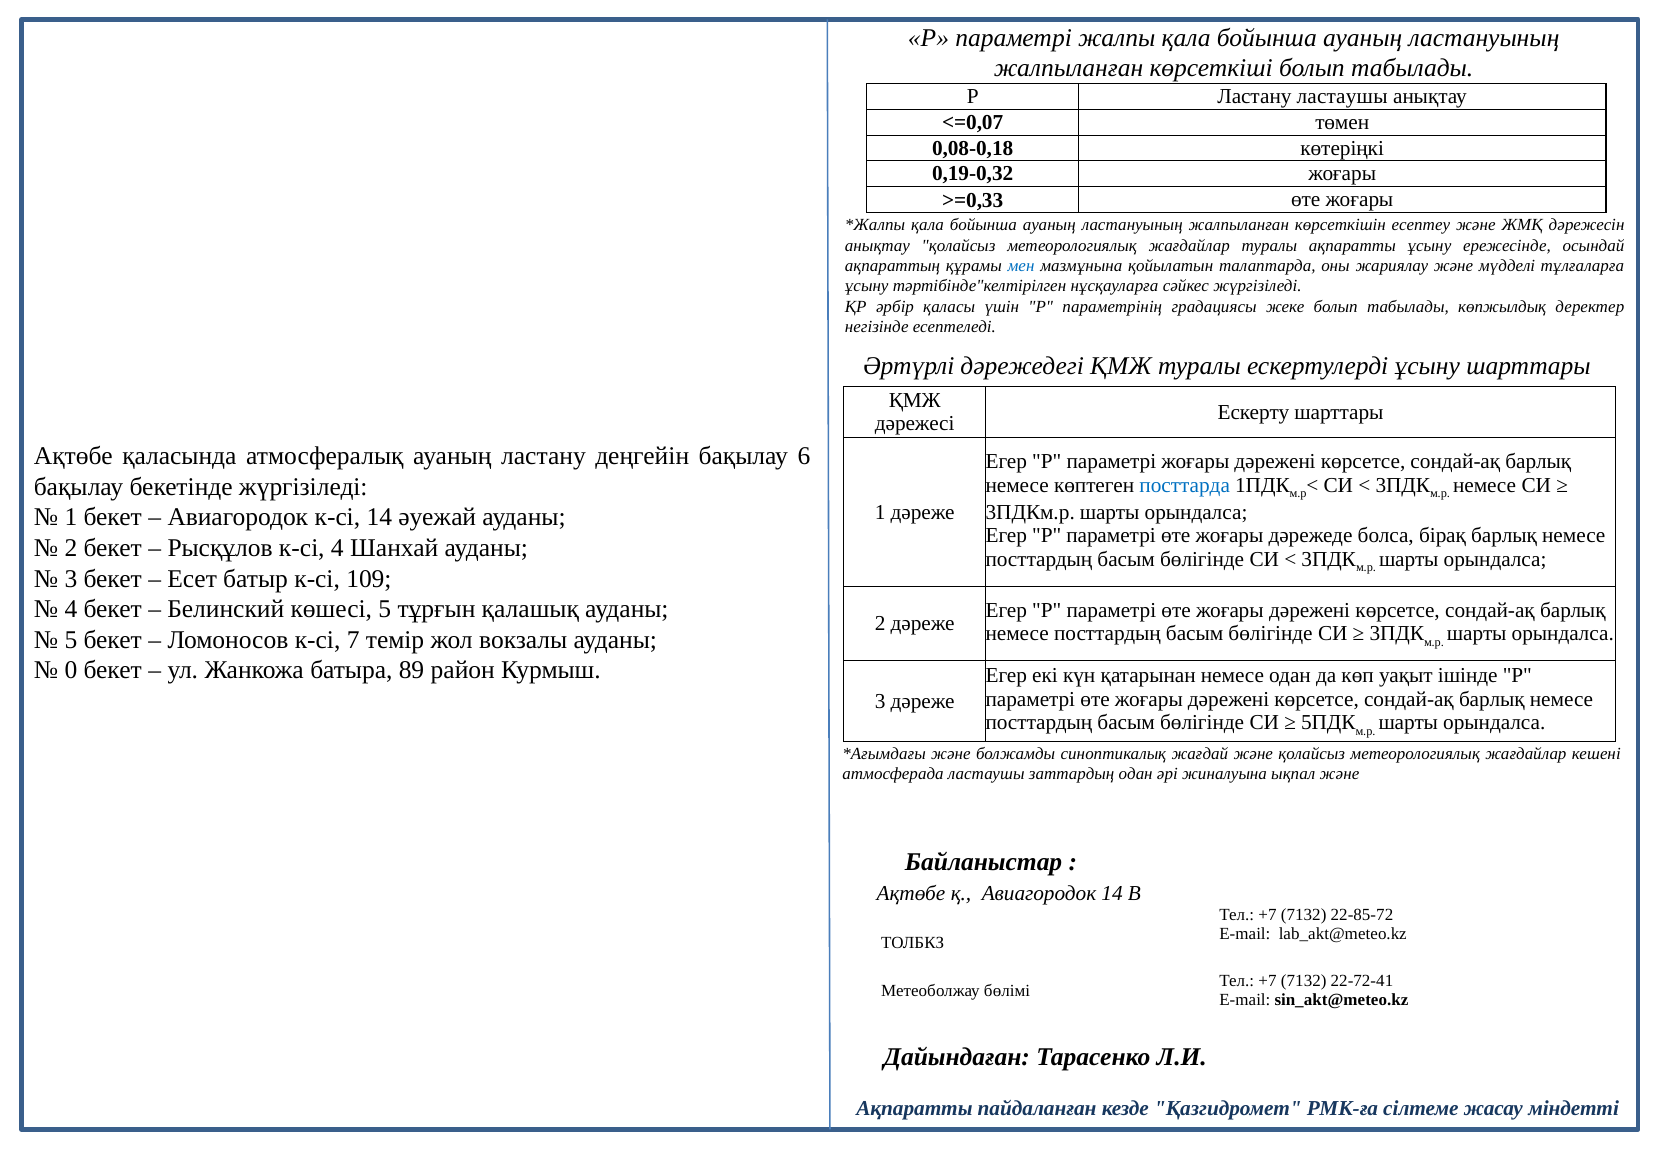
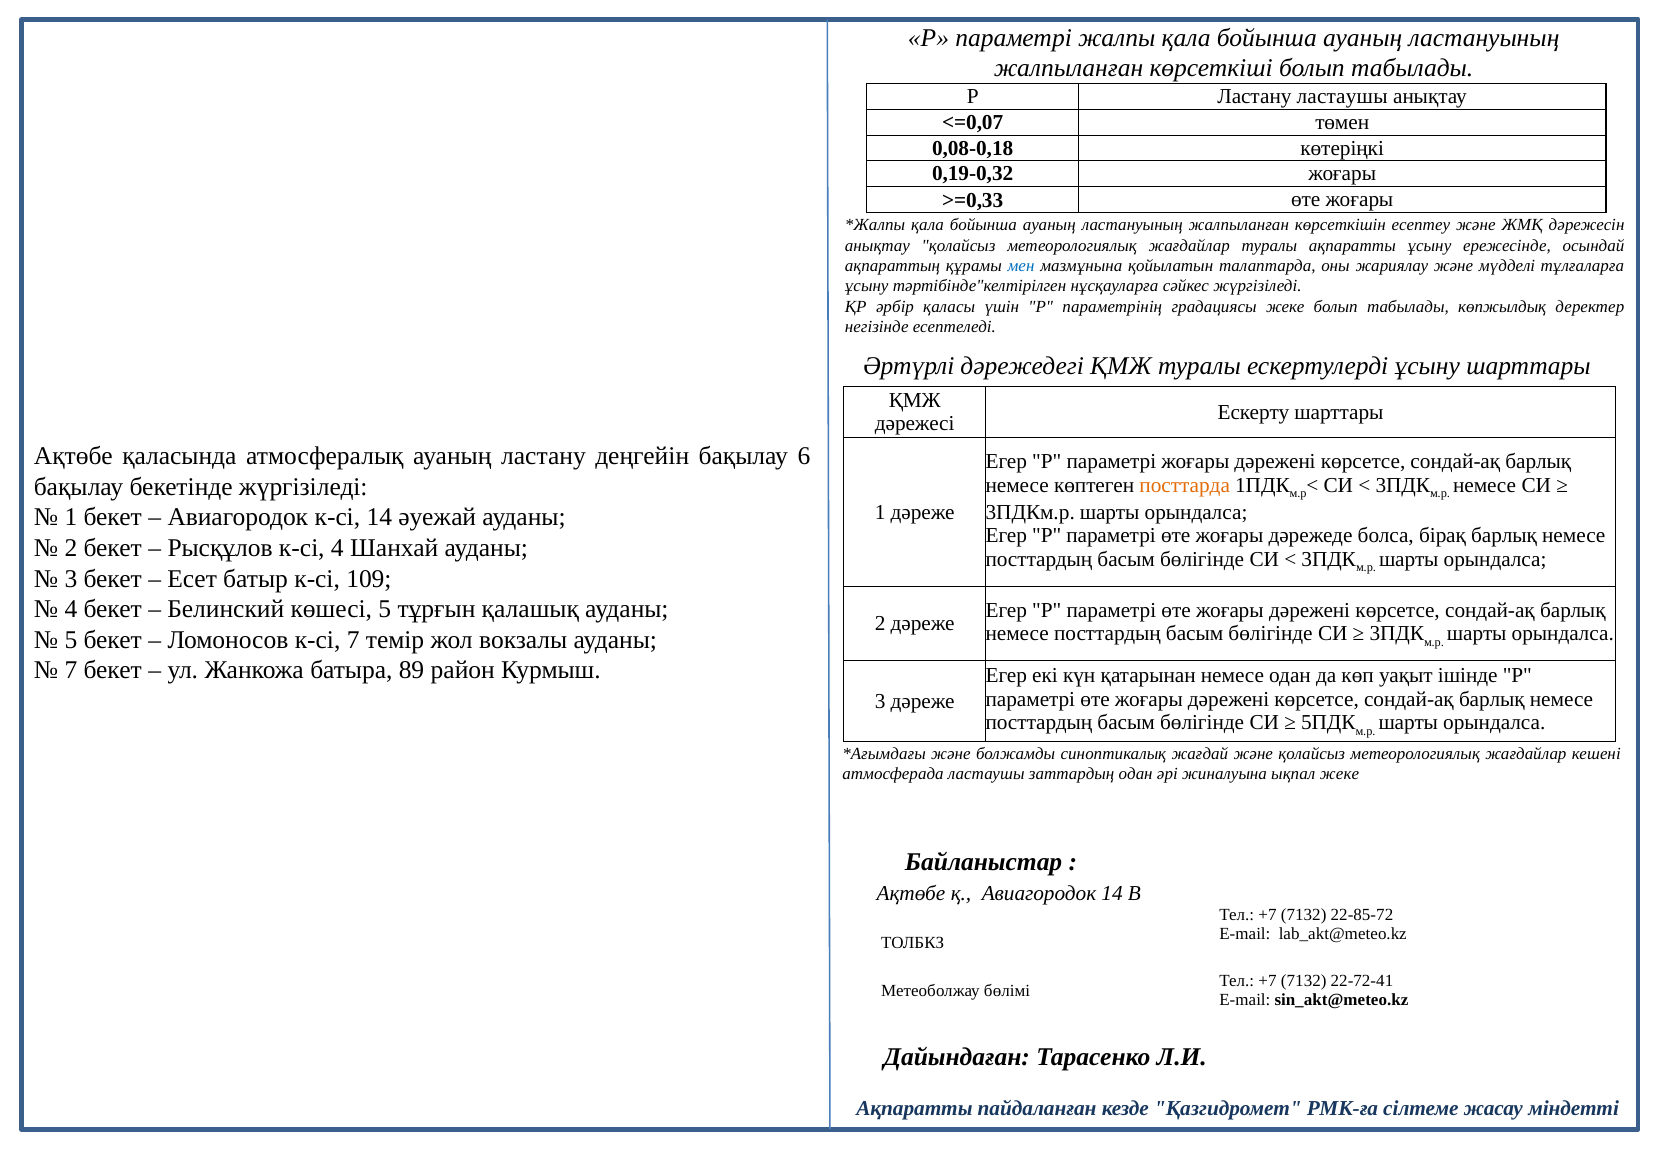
посттарда colour: blue -> orange (1185, 485)
0: 0 -> 7 (71, 671)
ықпал және: және -> жеке (1340, 774)
